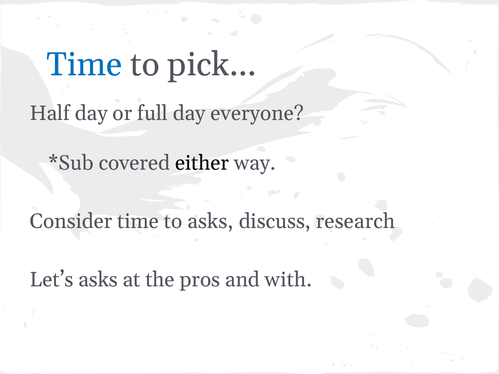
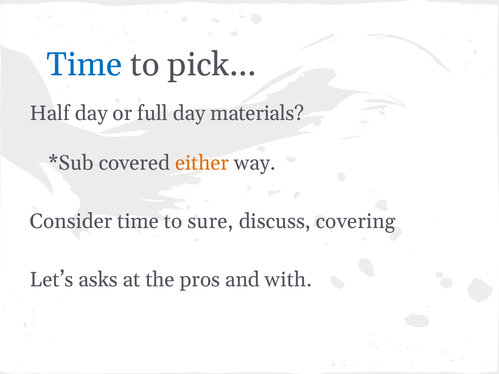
everyone: everyone -> materials (257, 113)
either colour: black -> orange (202, 163)
to asks: asks -> sure (210, 221)
research: research -> covering (356, 221)
